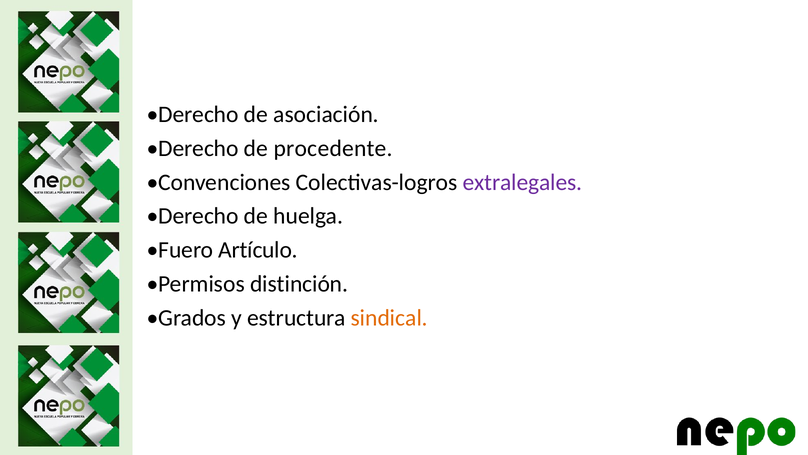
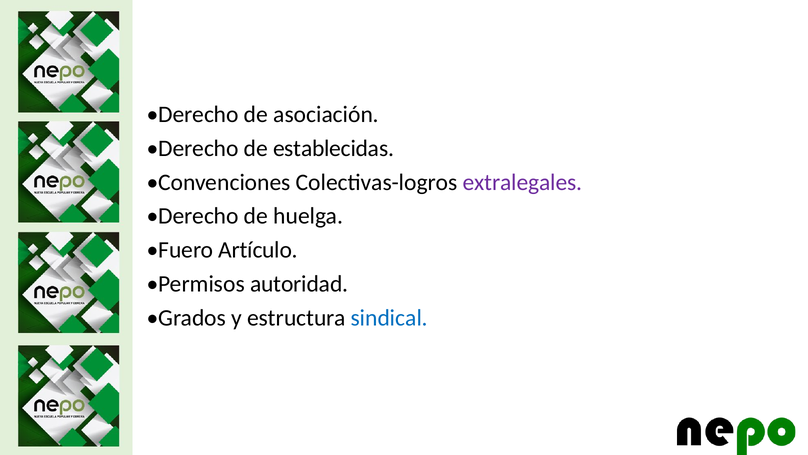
procedente: procedente -> establecidas (333, 148)
distinción: distinción -> autoridad (299, 284)
sindical colour: orange -> blue (389, 318)
